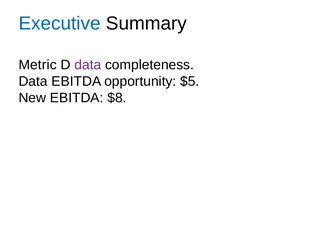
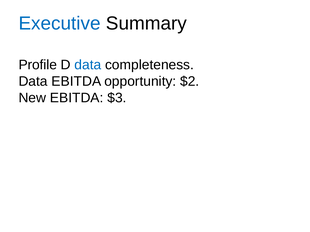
Metric: Metric -> Profile (38, 65)
data colour: purple -> blue (88, 65)
$5: $5 -> $2 (190, 82)
$8: $8 -> $3 (117, 98)
